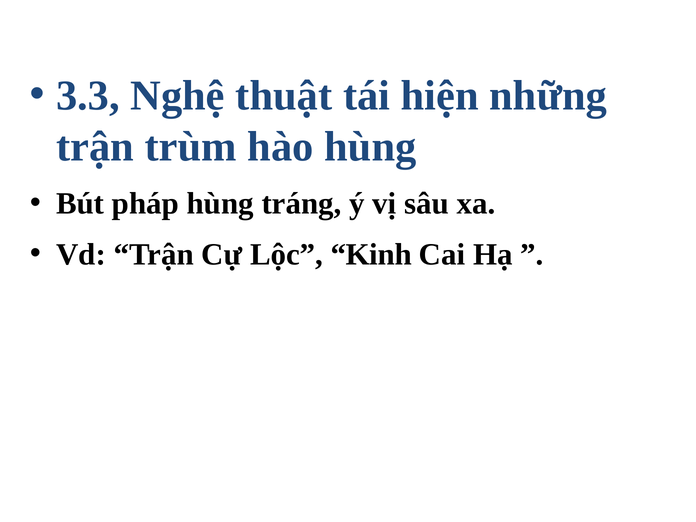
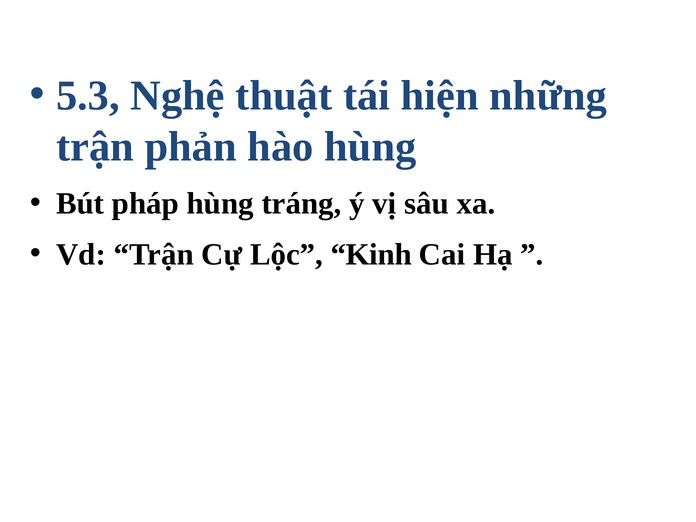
3.3: 3.3 -> 5.3 (88, 96)
trùm: trùm -> phản (191, 147)
